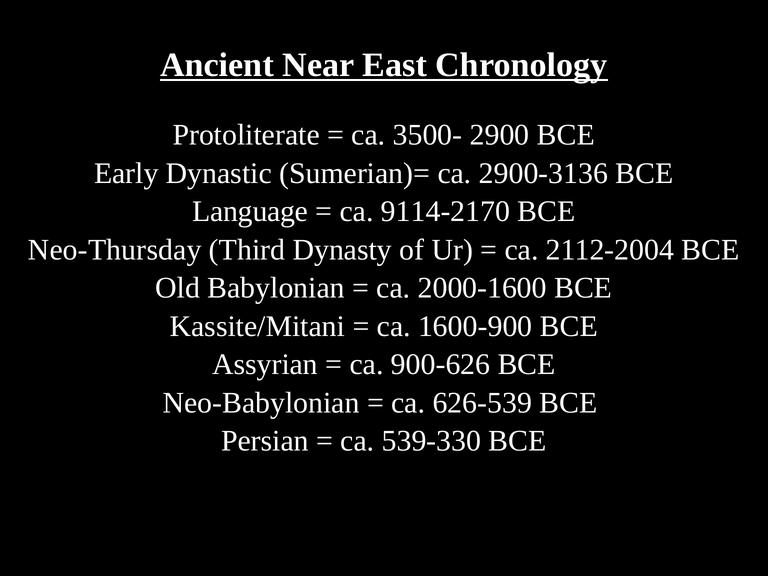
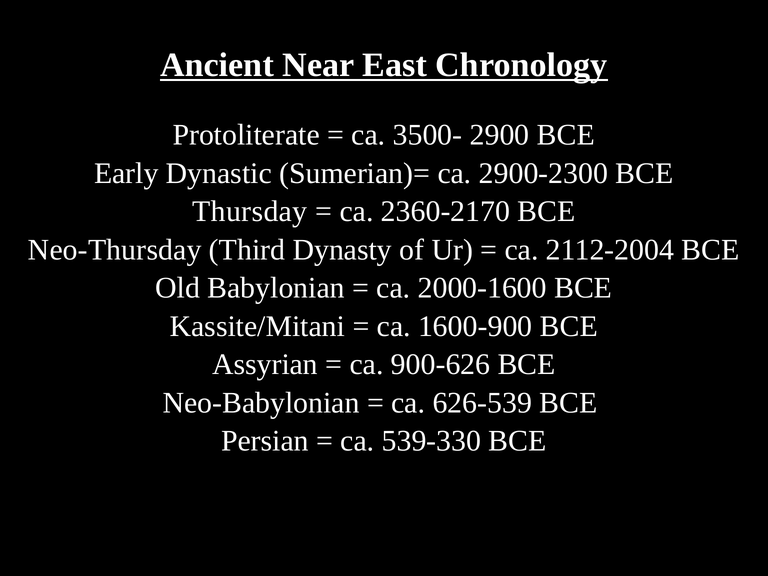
2900-3136: 2900-3136 -> 2900-2300 (543, 173)
Language: Language -> Thursday (250, 212)
9114-2170: 9114-2170 -> 2360-2170 (446, 212)
